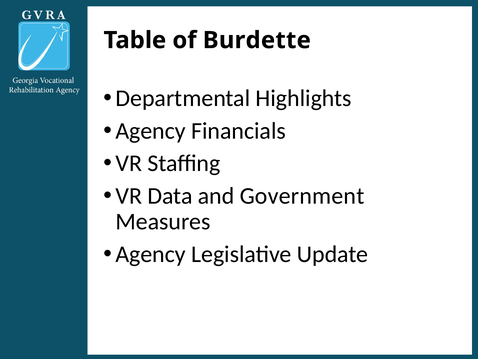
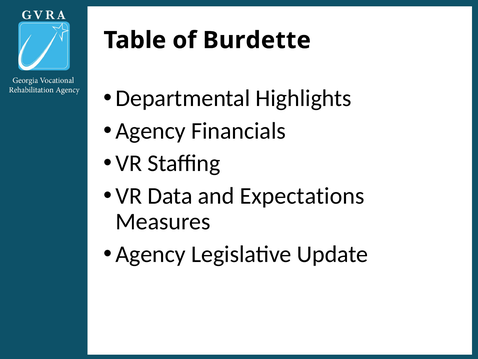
Government: Government -> Expectations (302, 196)
